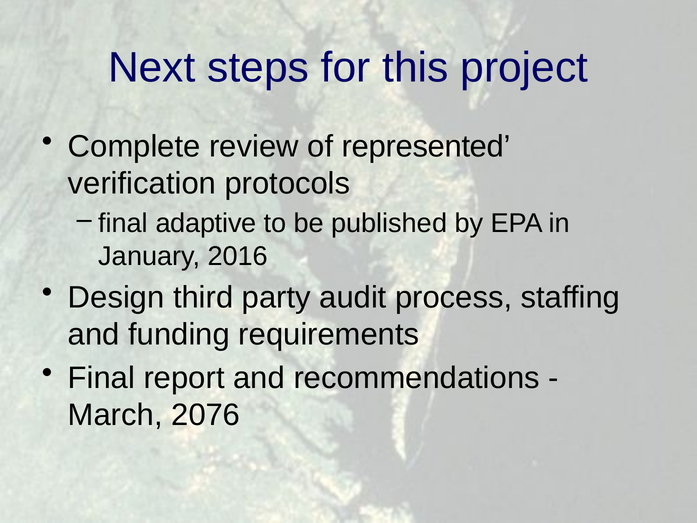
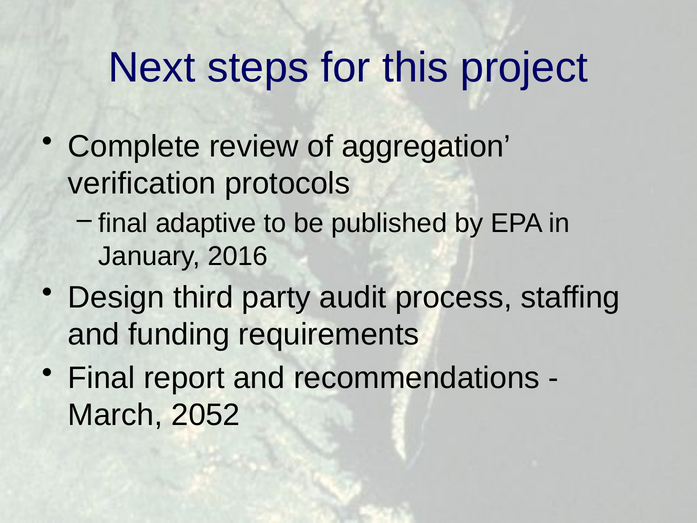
represented: represented -> aggregation (426, 146)
2076: 2076 -> 2052 (206, 415)
